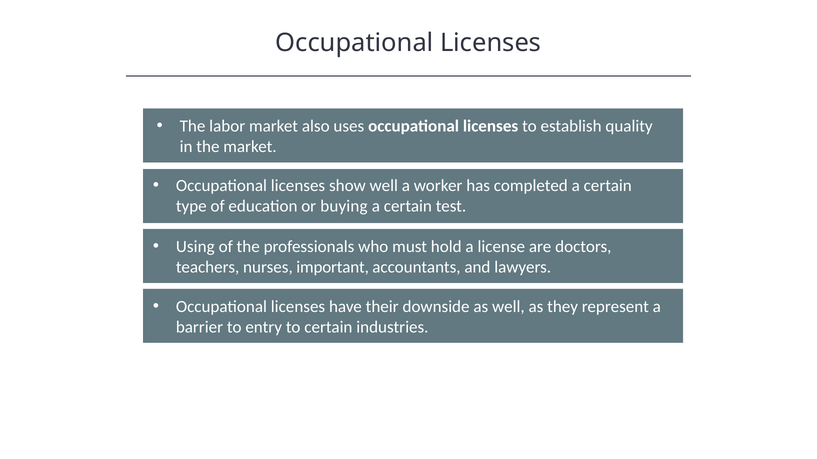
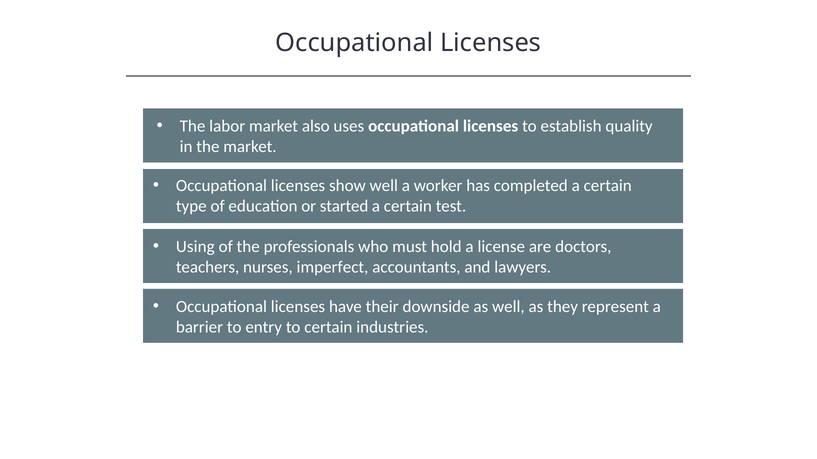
buying: buying -> started (344, 206)
important: important -> imperfect (333, 267)
